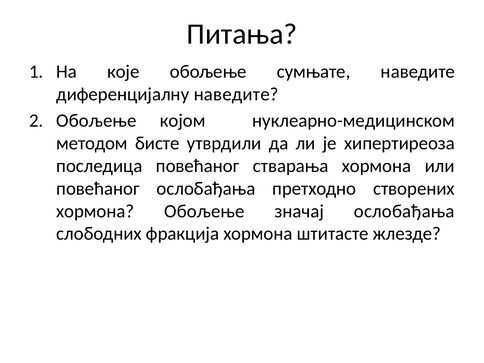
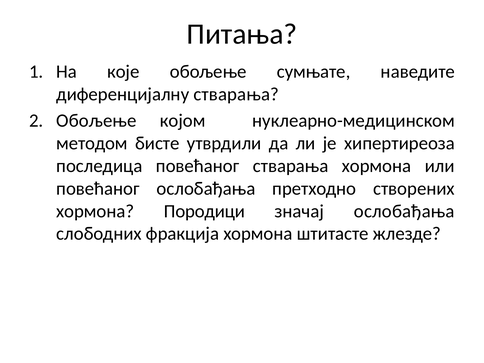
диференцијалну наведите: наведите -> стварања (236, 94)
хормона Обољење: Обољење -> Породици (204, 211)
